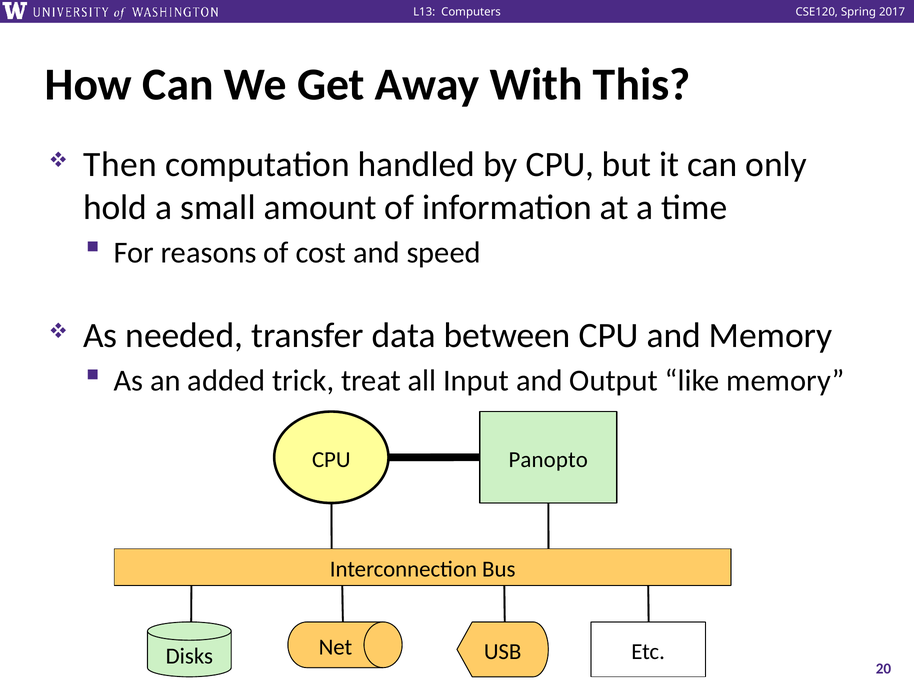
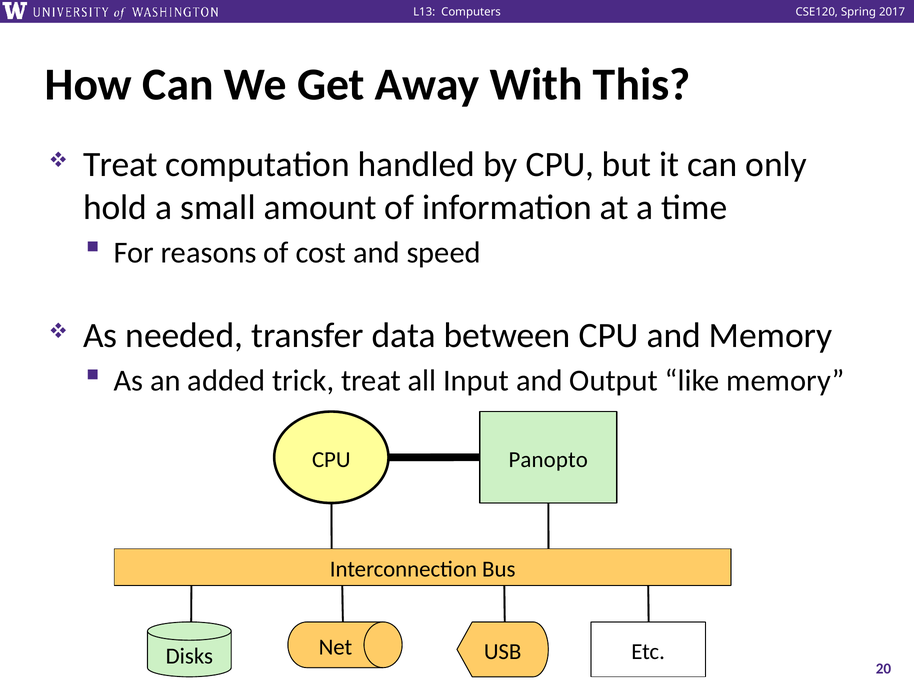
Then: Then -> Treat (120, 165)
